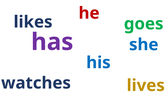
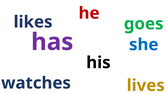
his colour: blue -> black (98, 63)
